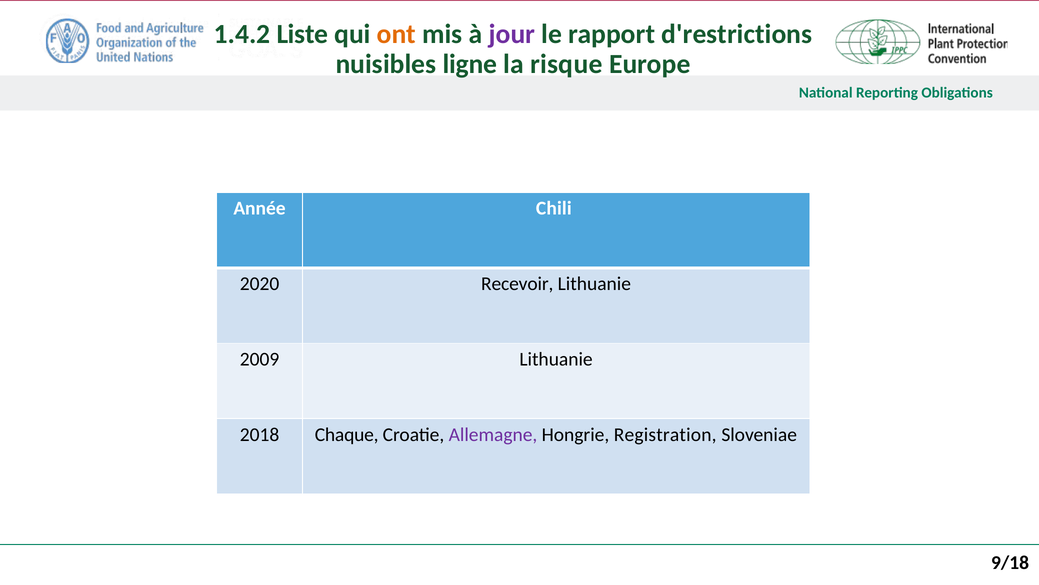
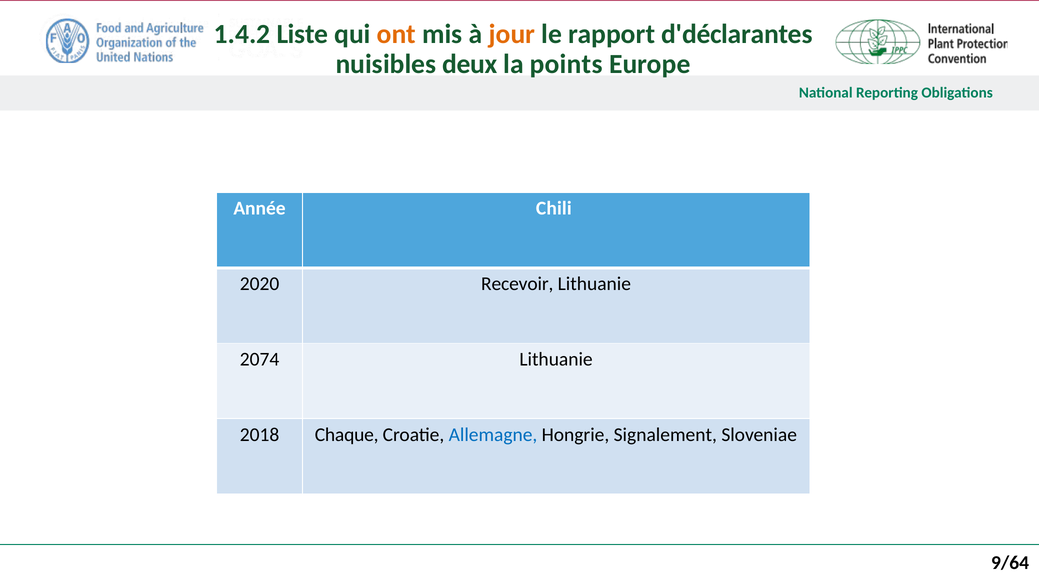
jour colour: purple -> orange (512, 34)
d'restrictions: d'restrictions -> d'déclarantes (737, 34)
ligne: ligne -> deux (470, 64)
risque: risque -> points (566, 64)
2009: 2009 -> 2074 (260, 359)
Allemagne colour: purple -> blue (493, 434)
Registration: Registration -> Signalement (665, 434)
9/18: 9/18 -> 9/64 (1010, 562)
